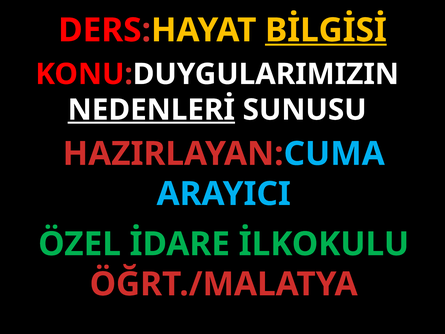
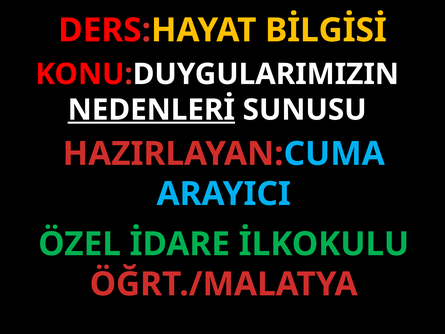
BİLGİSİ underline: present -> none (326, 30)
